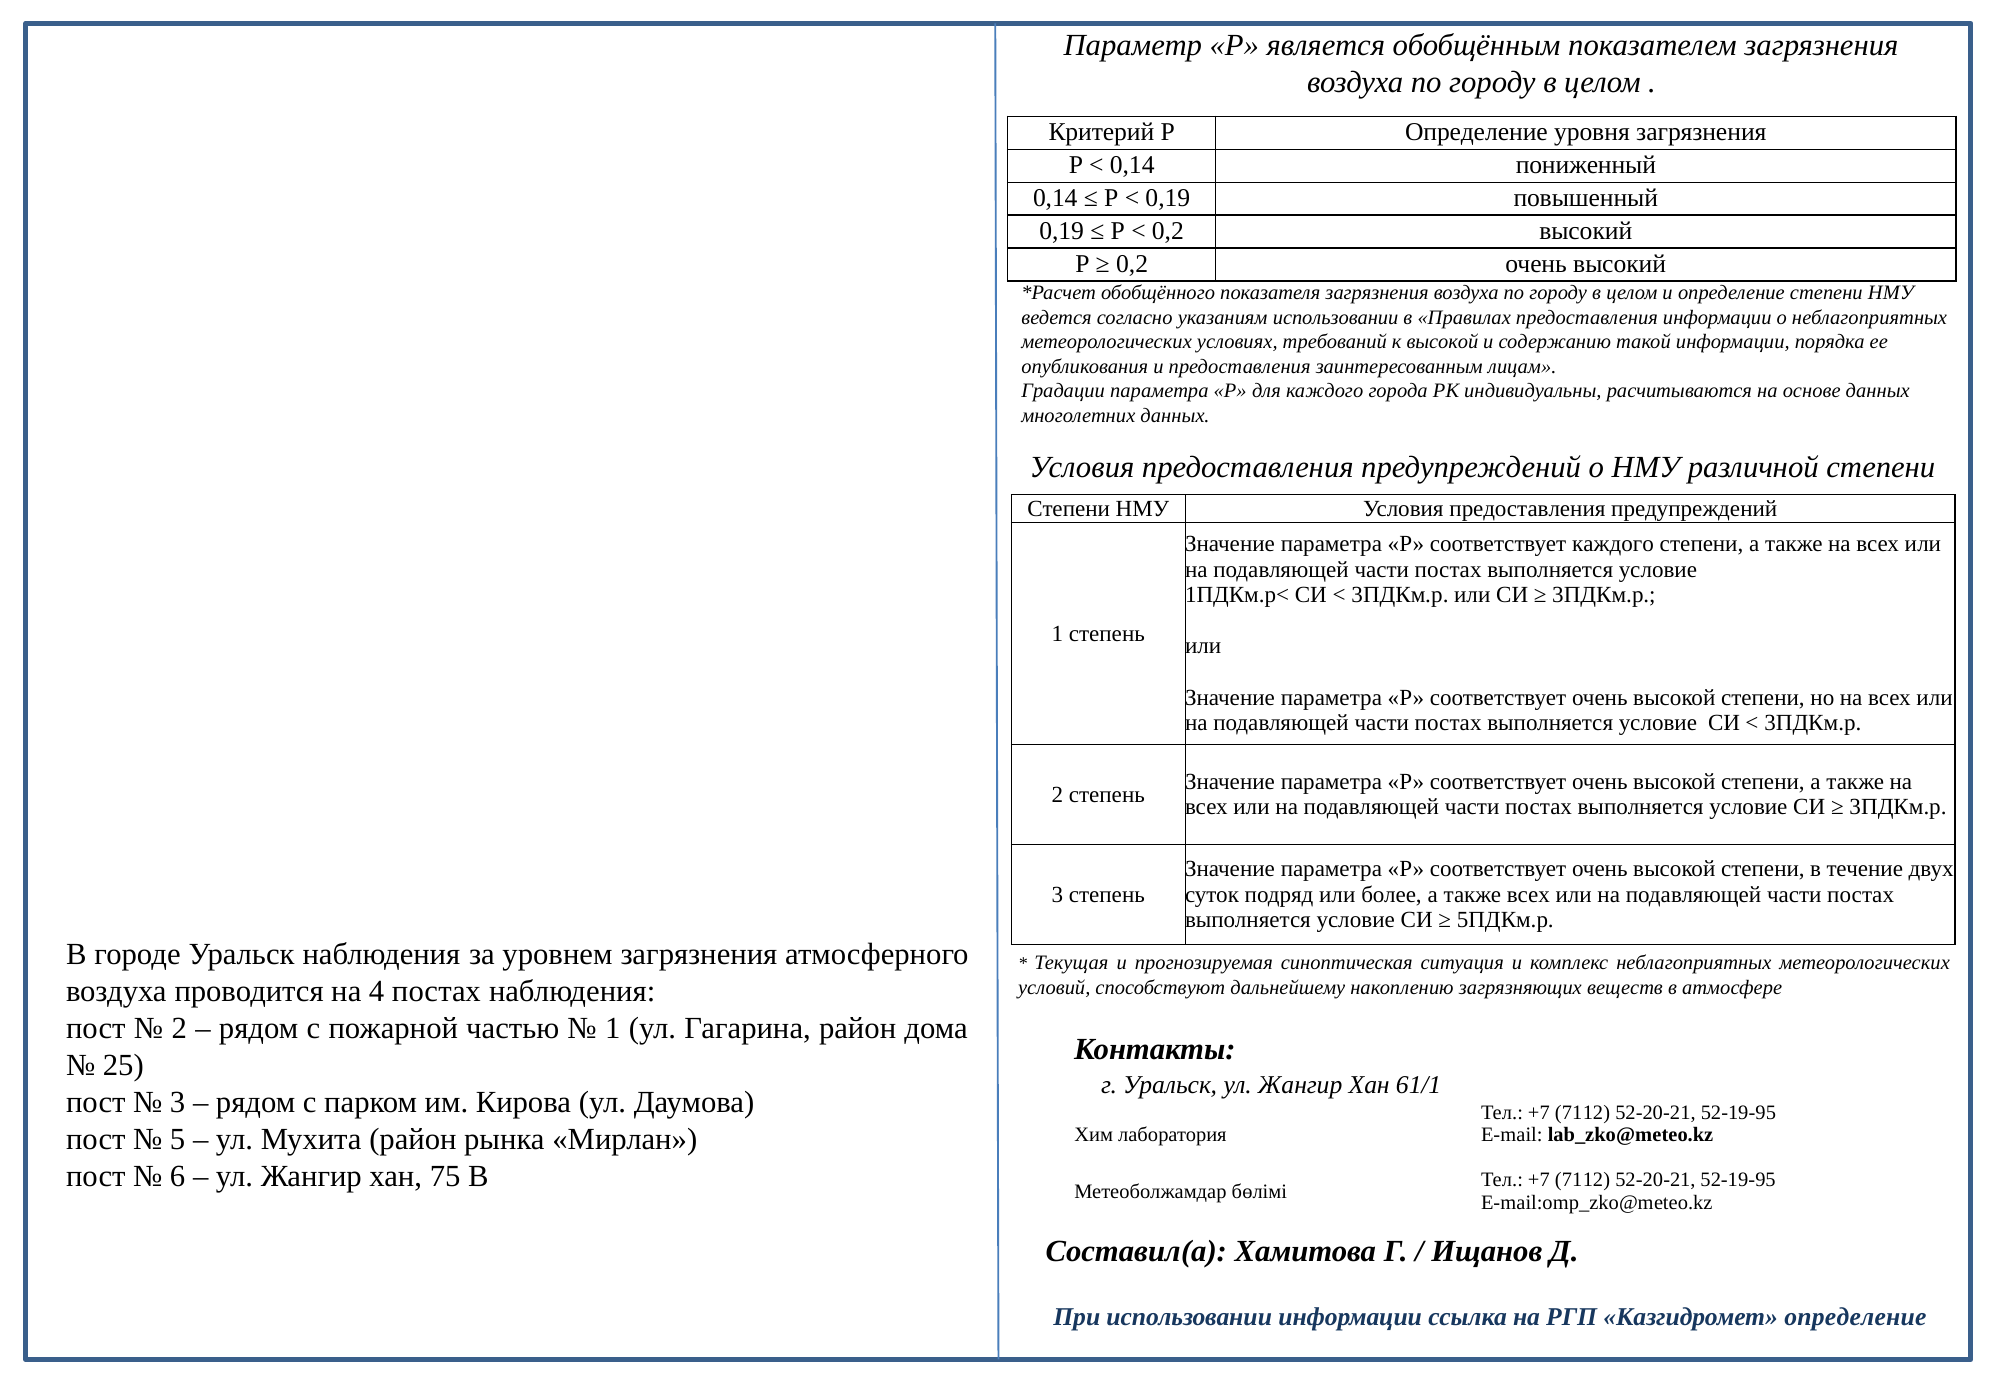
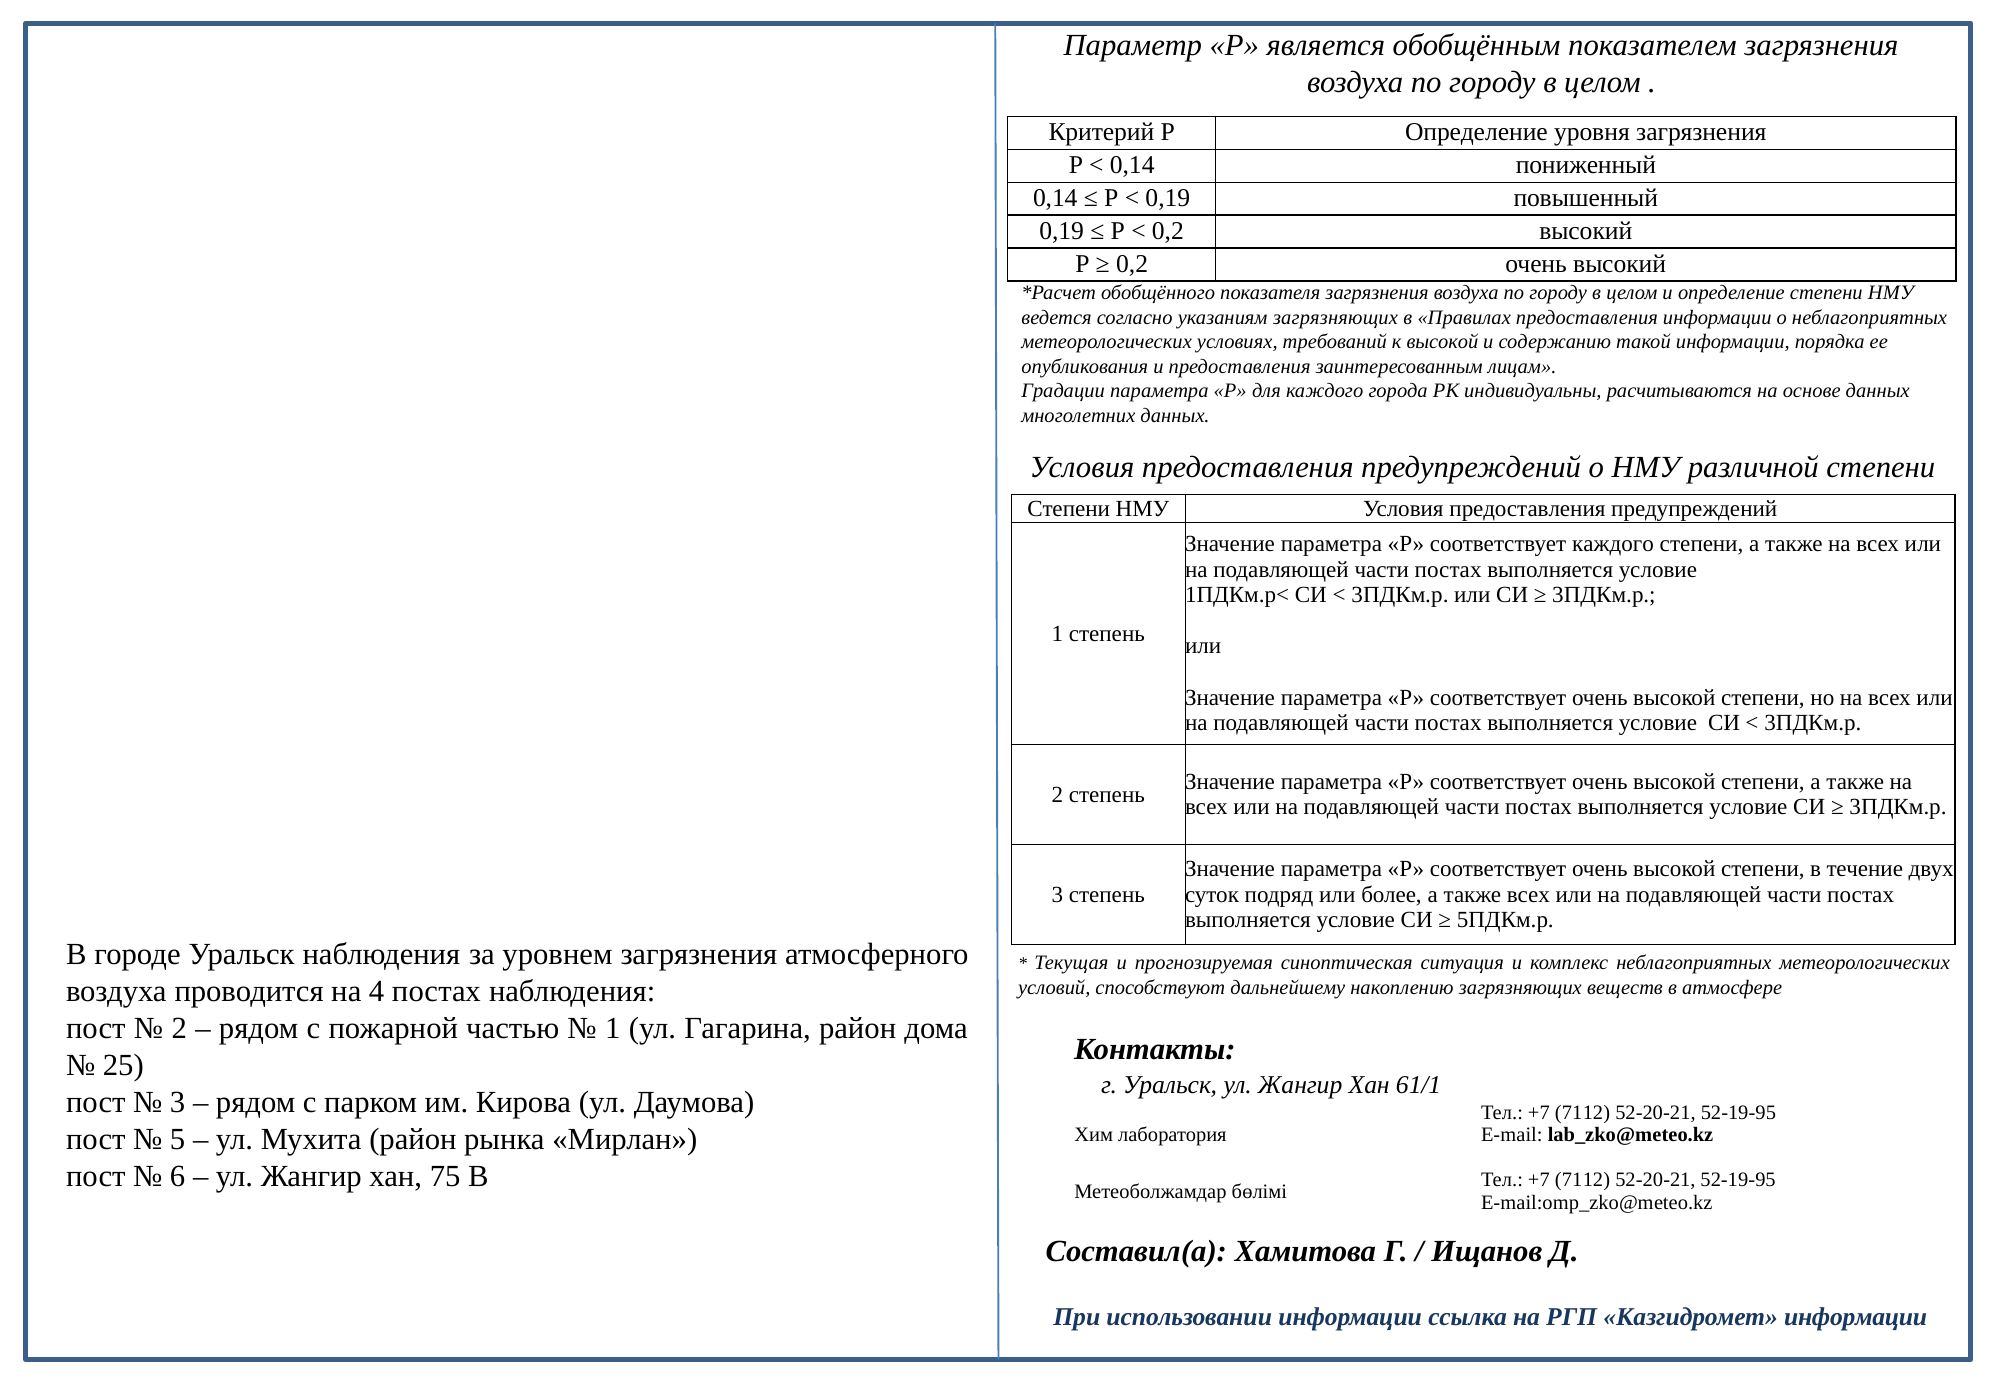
указаниям использовании: использовании -> загрязняющих (1335, 317)
Казгидромет определение: определение -> информации (1856, 1317)
